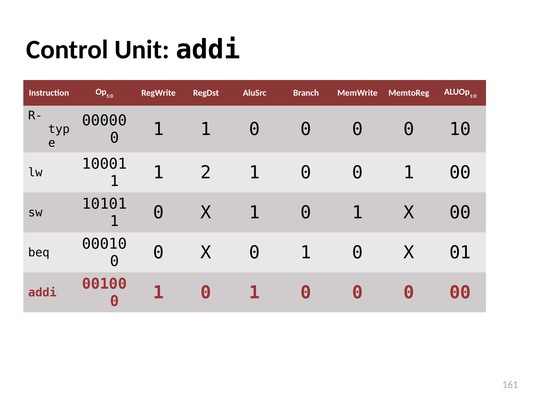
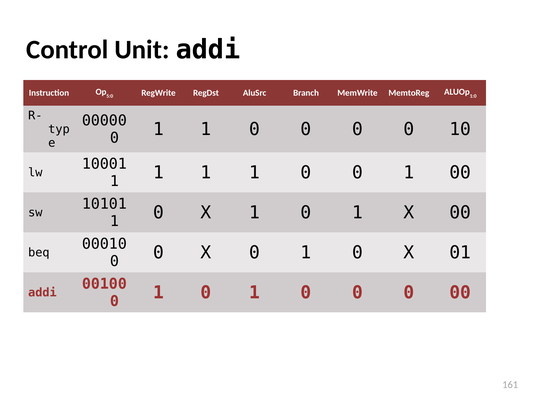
2: 2 -> 1 (206, 173)
